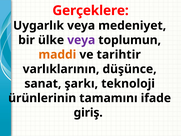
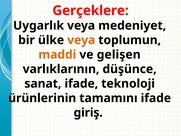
veya colour: purple -> orange (81, 40)
tarihtir: tarihtir -> gelişen (119, 55)
sanat şarkı: şarkı -> ifade (81, 83)
